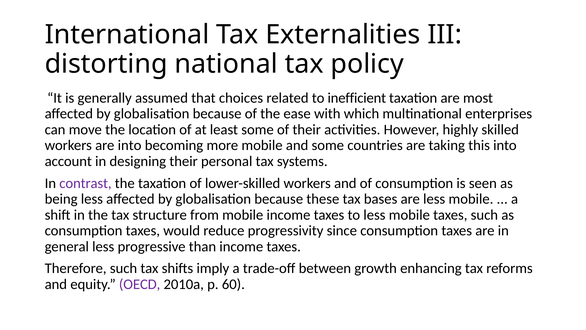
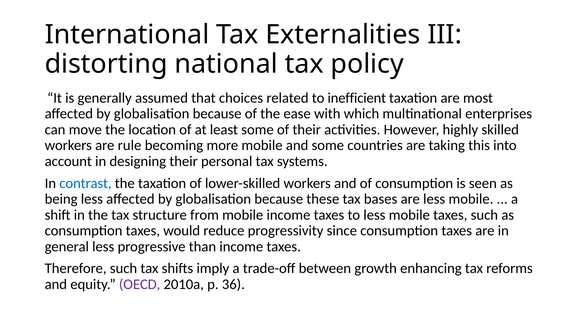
are into: into -> rule (130, 145)
contrast colour: purple -> blue (85, 183)
60: 60 -> 36 (233, 284)
